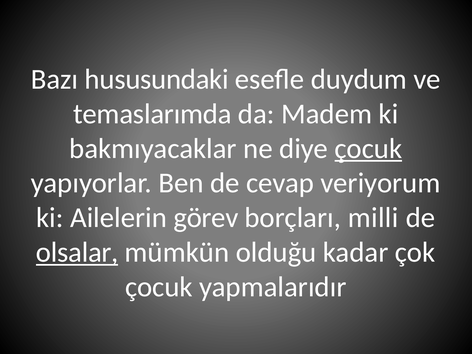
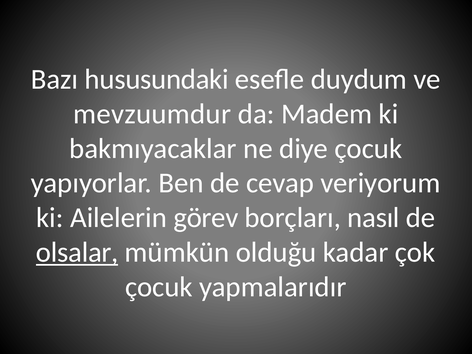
temaslarımda: temaslarımda -> mevzuumdur (152, 114)
çocuk underline: present -> none (368, 149)
milli: milli -> nasıl (373, 218)
